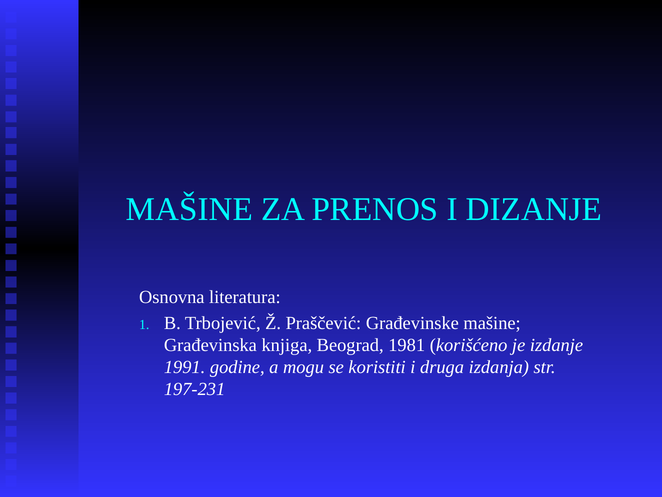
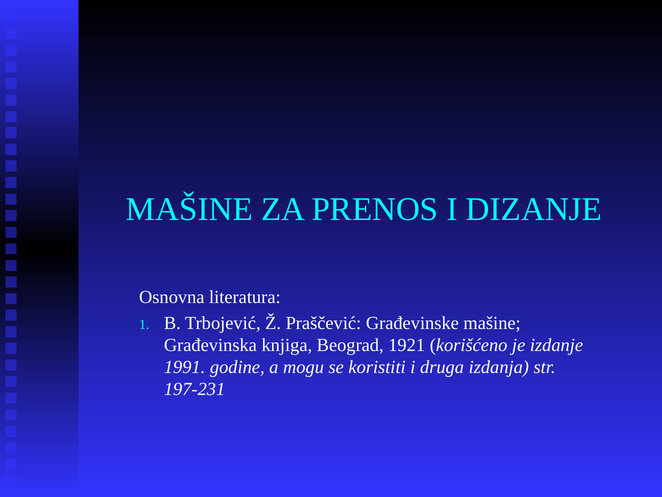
1981: 1981 -> 1921 (407, 345)
